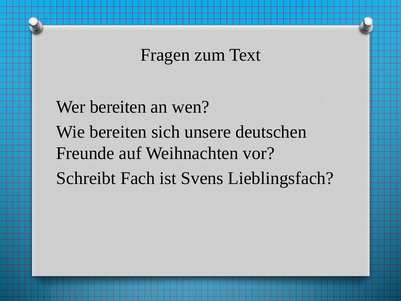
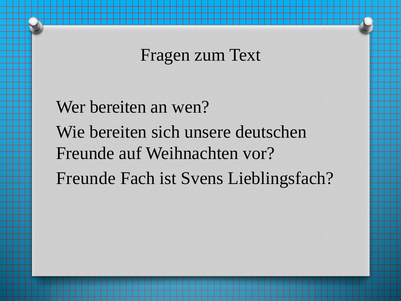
Schreibt: Schreibt -> Freunde (86, 178)
